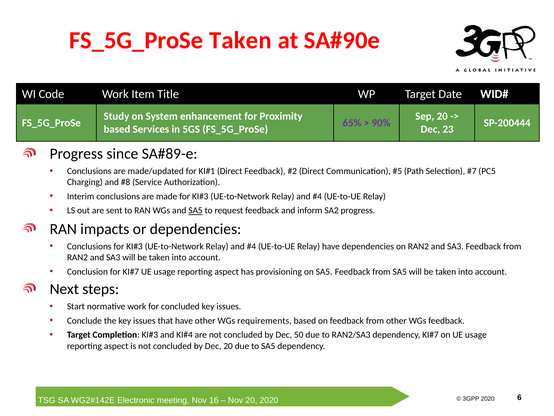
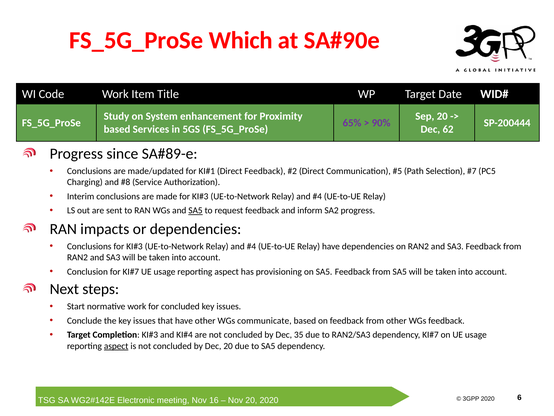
FS_5G_ProSe Taken: Taken -> Which (241, 40)
23: 23 -> 62 (448, 129)
requirements: requirements -> communicate (264, 320)
50: 50 -> 35 (299, 335)
aspect underline: none -> present (116, 346)
